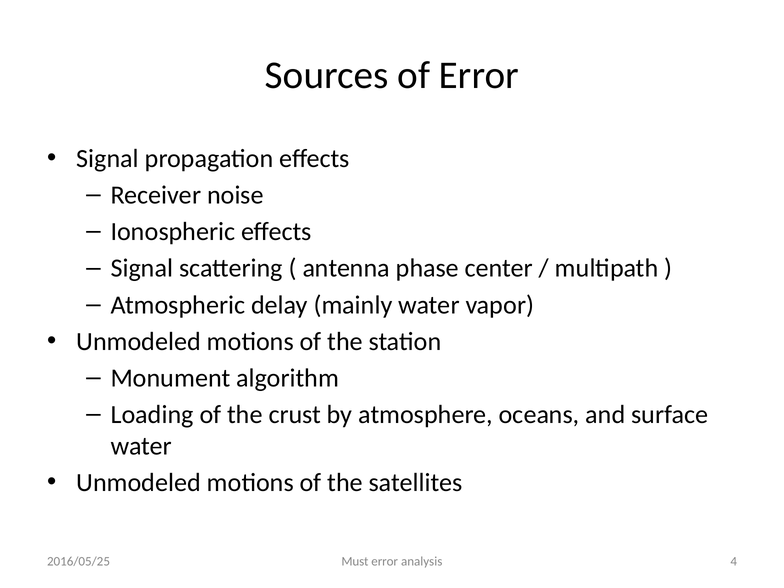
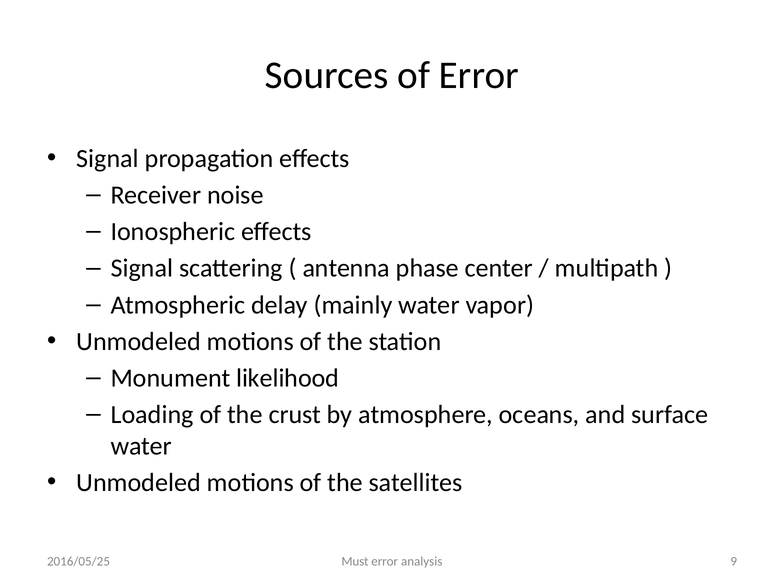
algorithm: algorithm -> likelihood (288, 378)
4: 4 -> 9 (734, 561)
